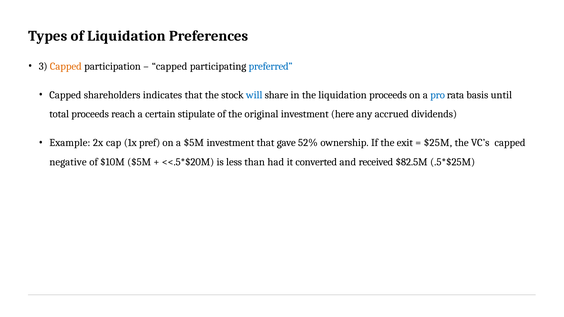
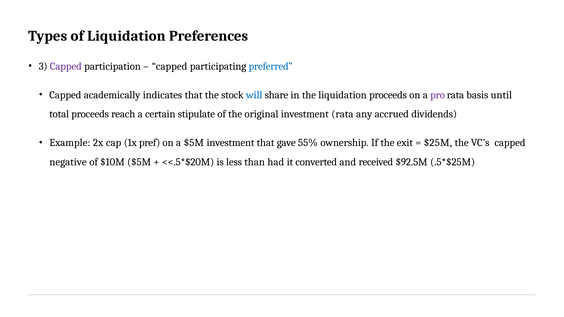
Capped colour: orange -> purple (66, 66)
shareholders: shareholders -> academically (112, 95)
pro colour: blue -> purple (438, 95)
investment here: here -> rata (342, 114)
52%: 52% -> 55% (308, 143)
$82.5M: $82.5M -> $92.5M (412, 162)
